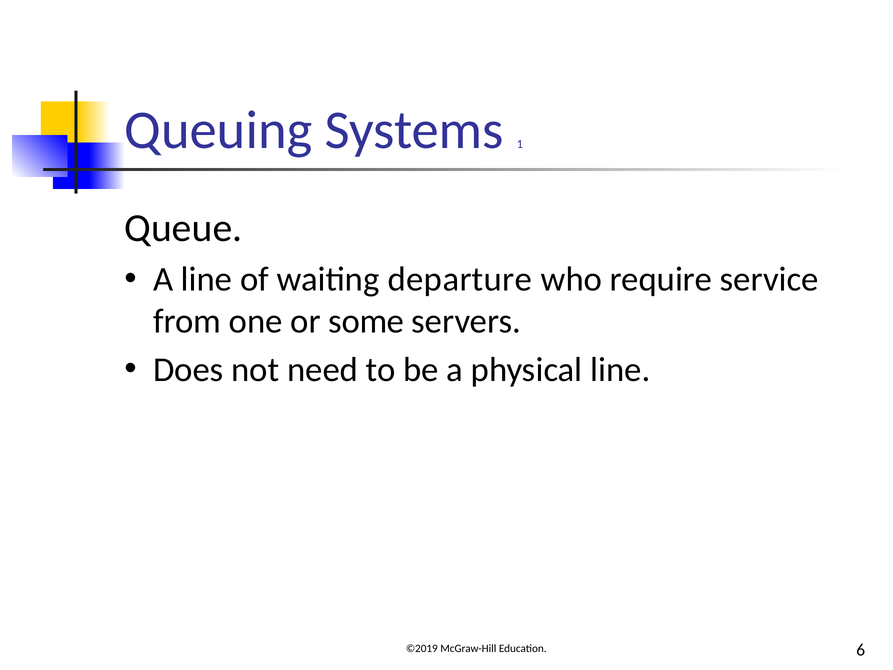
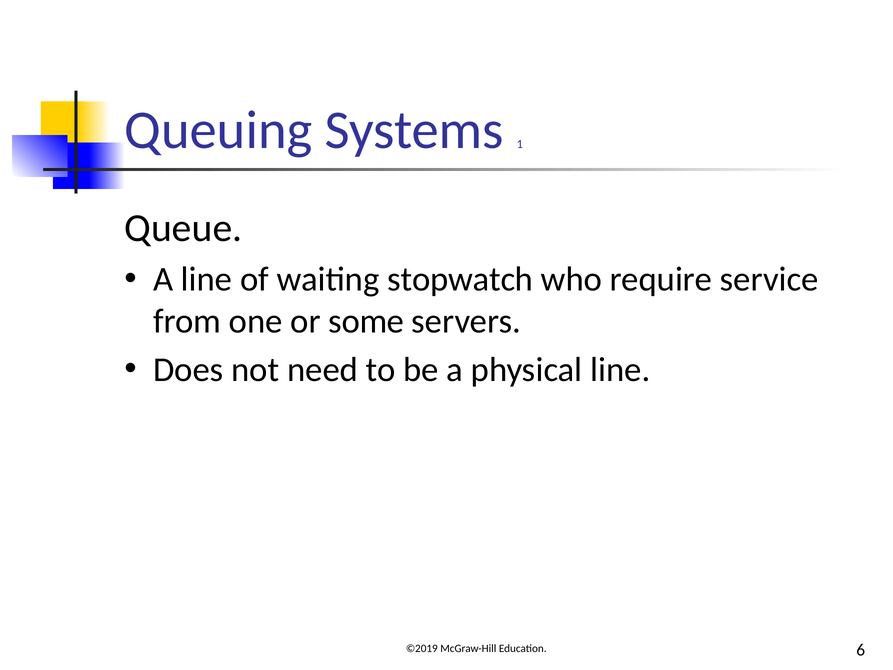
departure: departure -> stopwatch (460, 279)
